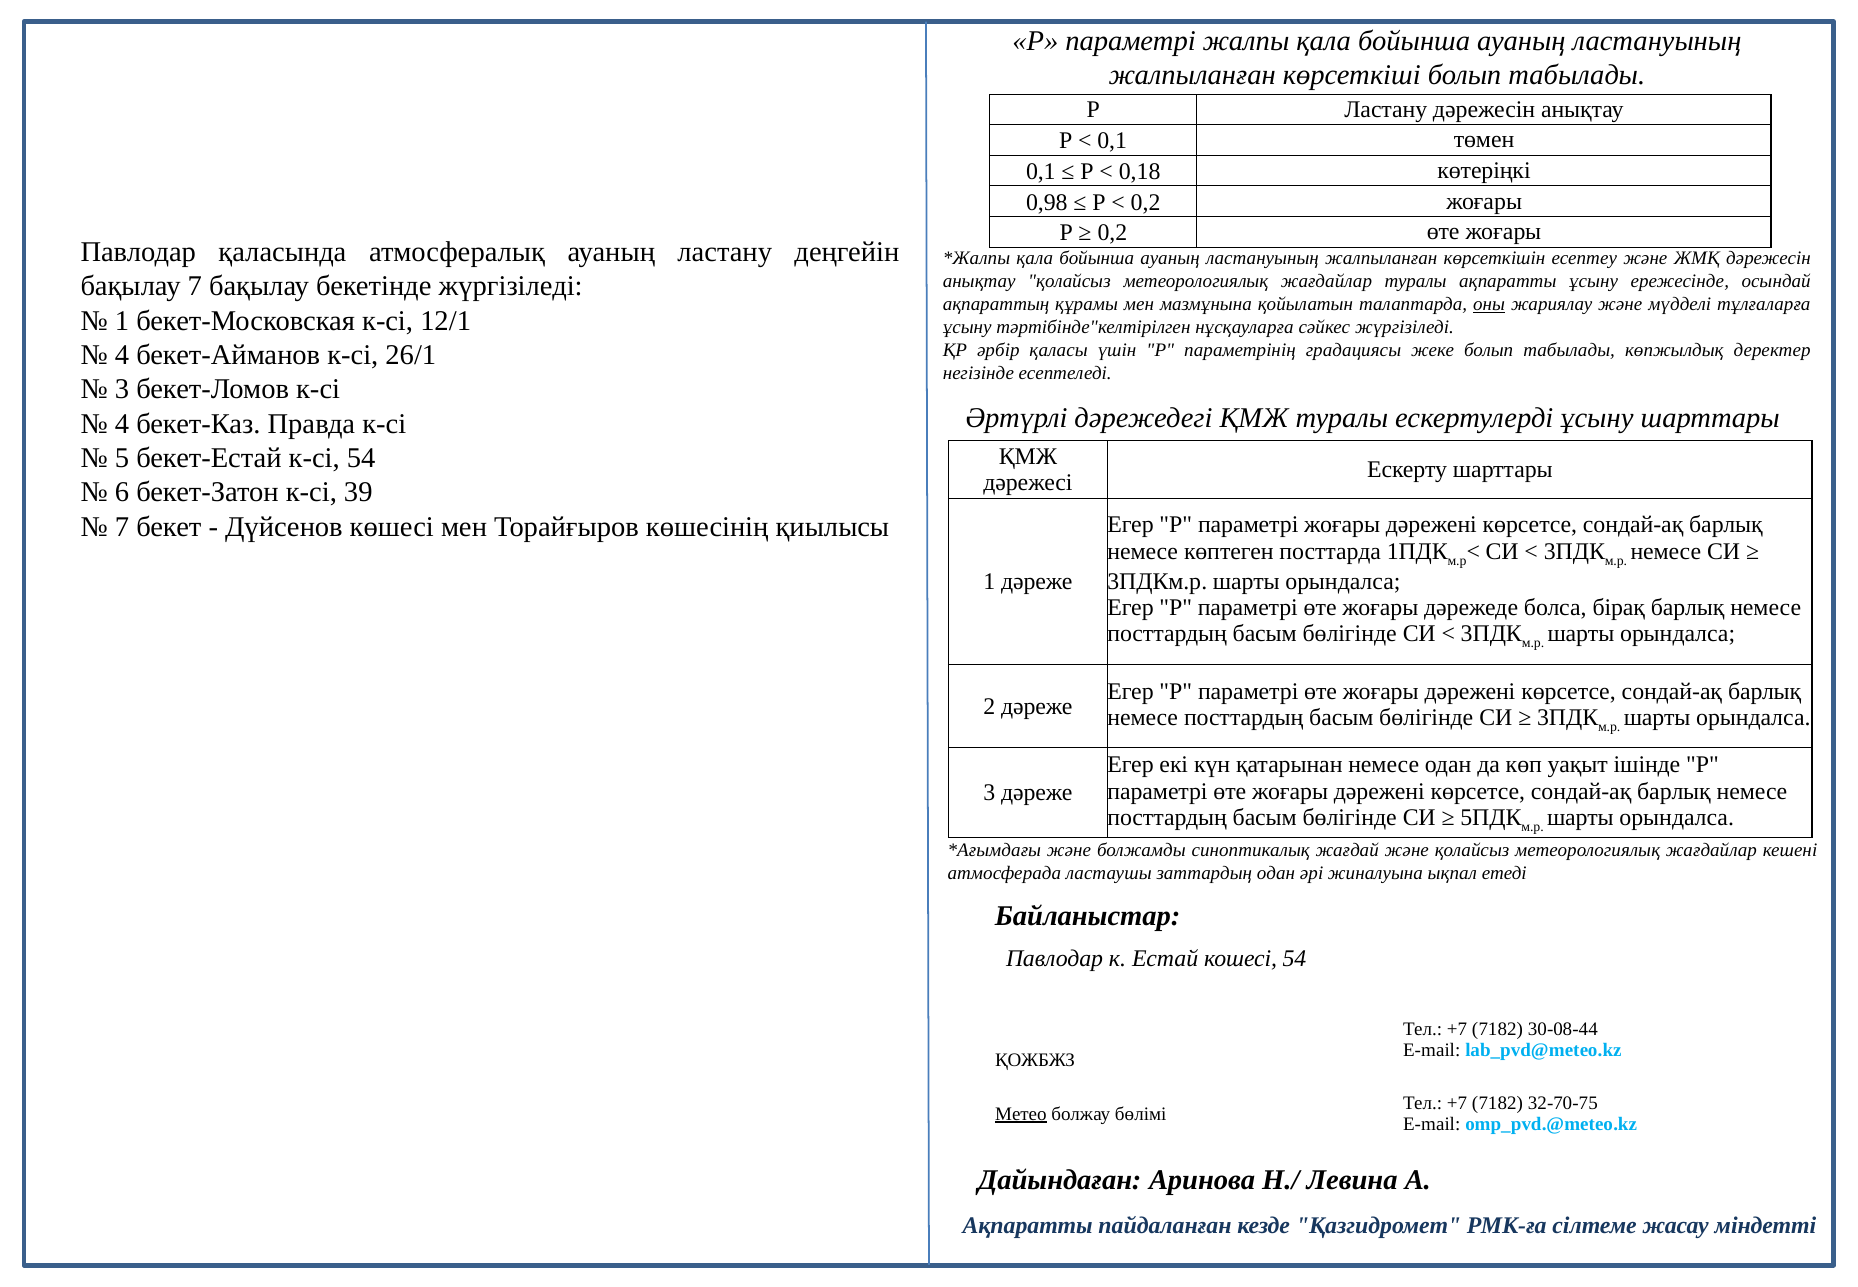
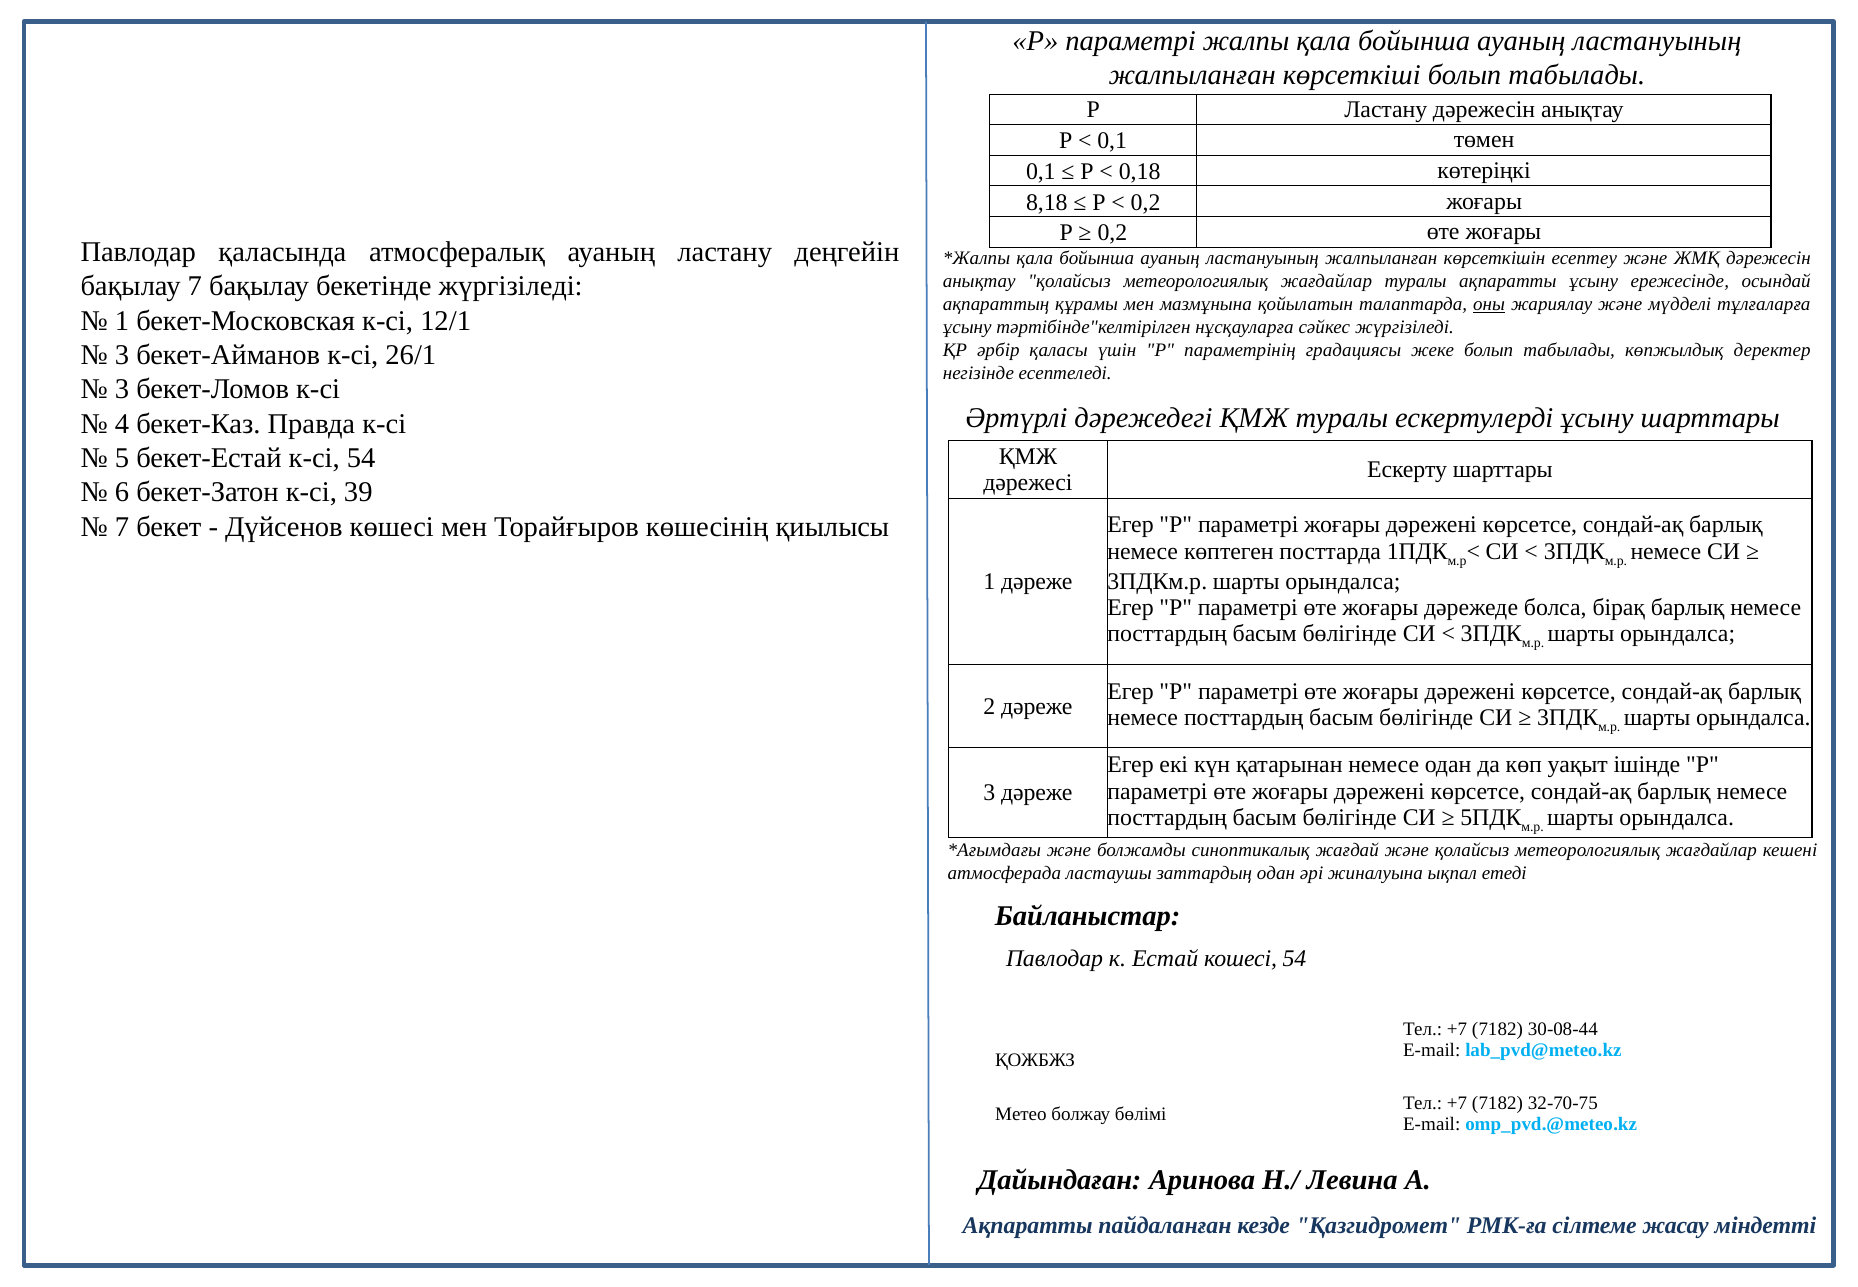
0,98: 0,98 -> 8,18 (1047, 202)
4: 4 -> 3 (122, 355)
Метео underline: present -> none (1021, 1113)
